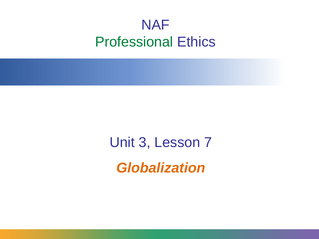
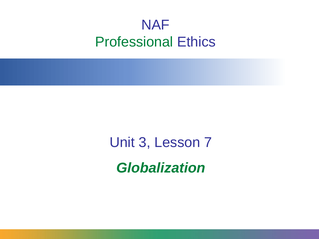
Globalization colour: orange -> green (161, 168)
